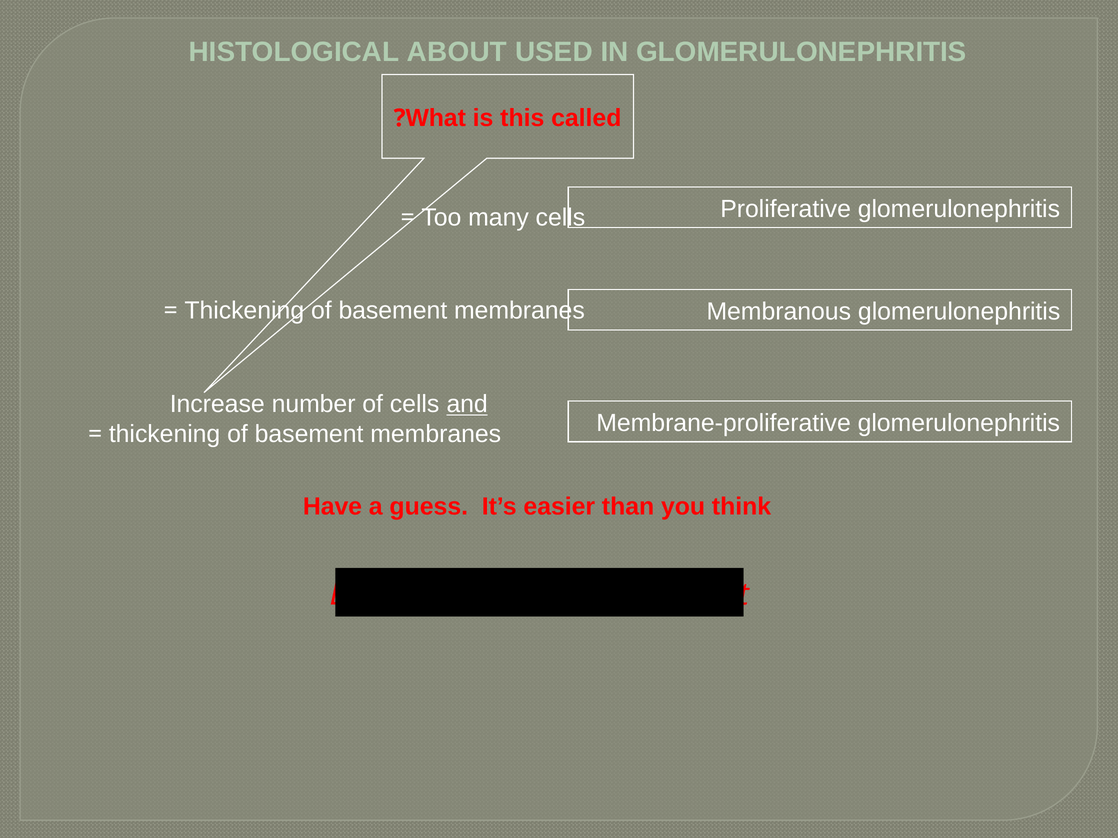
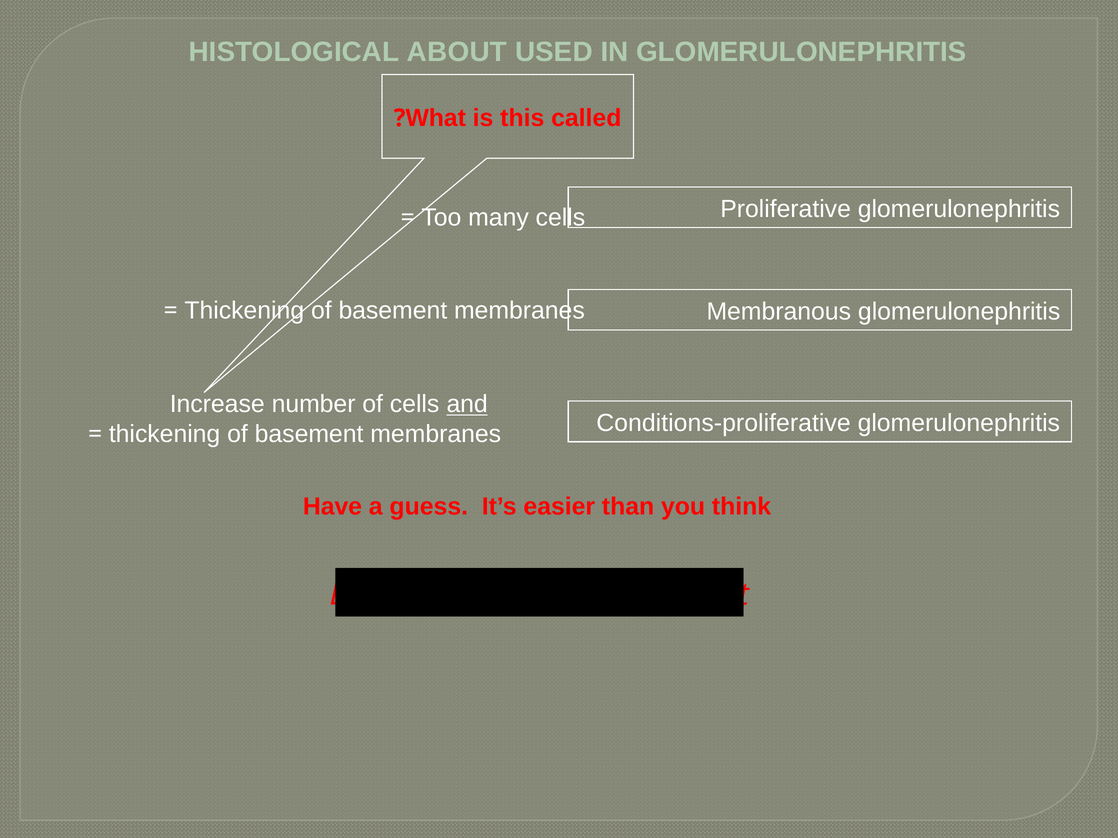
Membrane-proliferative: Membrane-proliferative -> Conditions-proliferative (724, 423)
